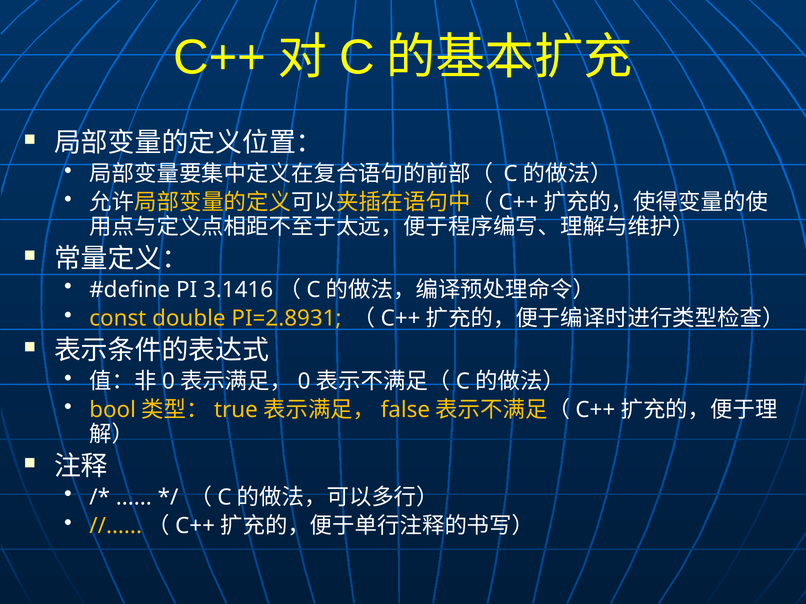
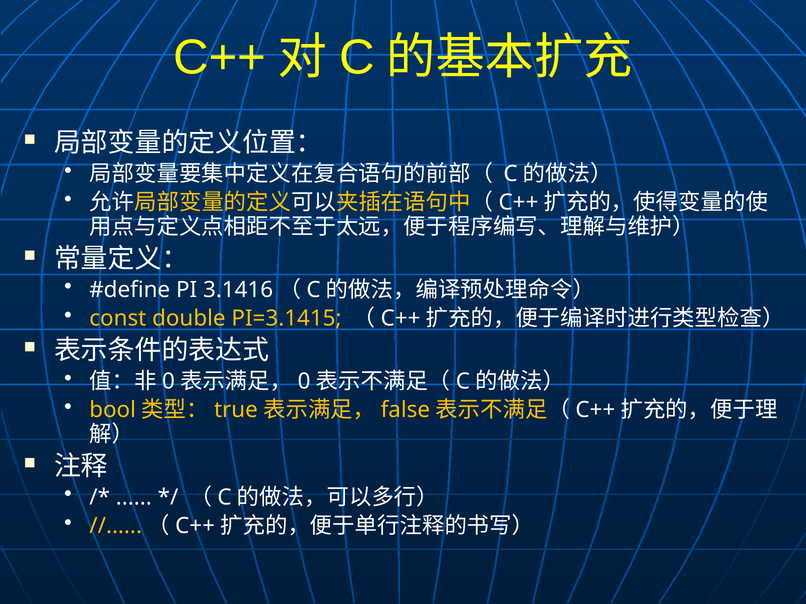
PI=2.8931: PI=2.8931 -> PI=3.1415 (287, 319)
